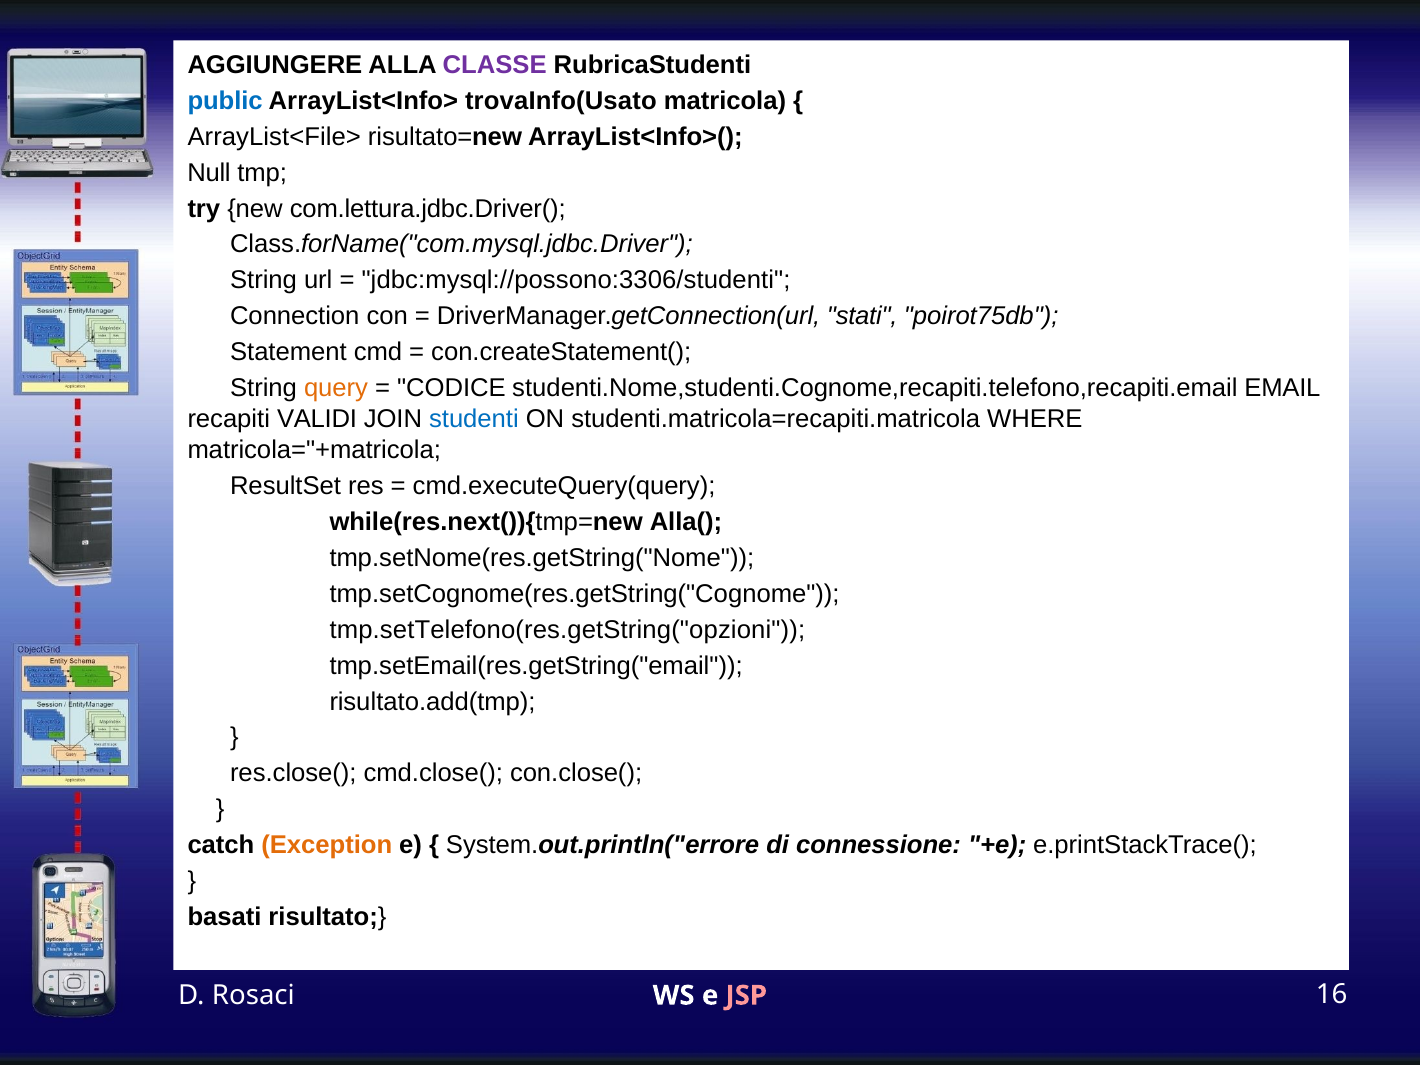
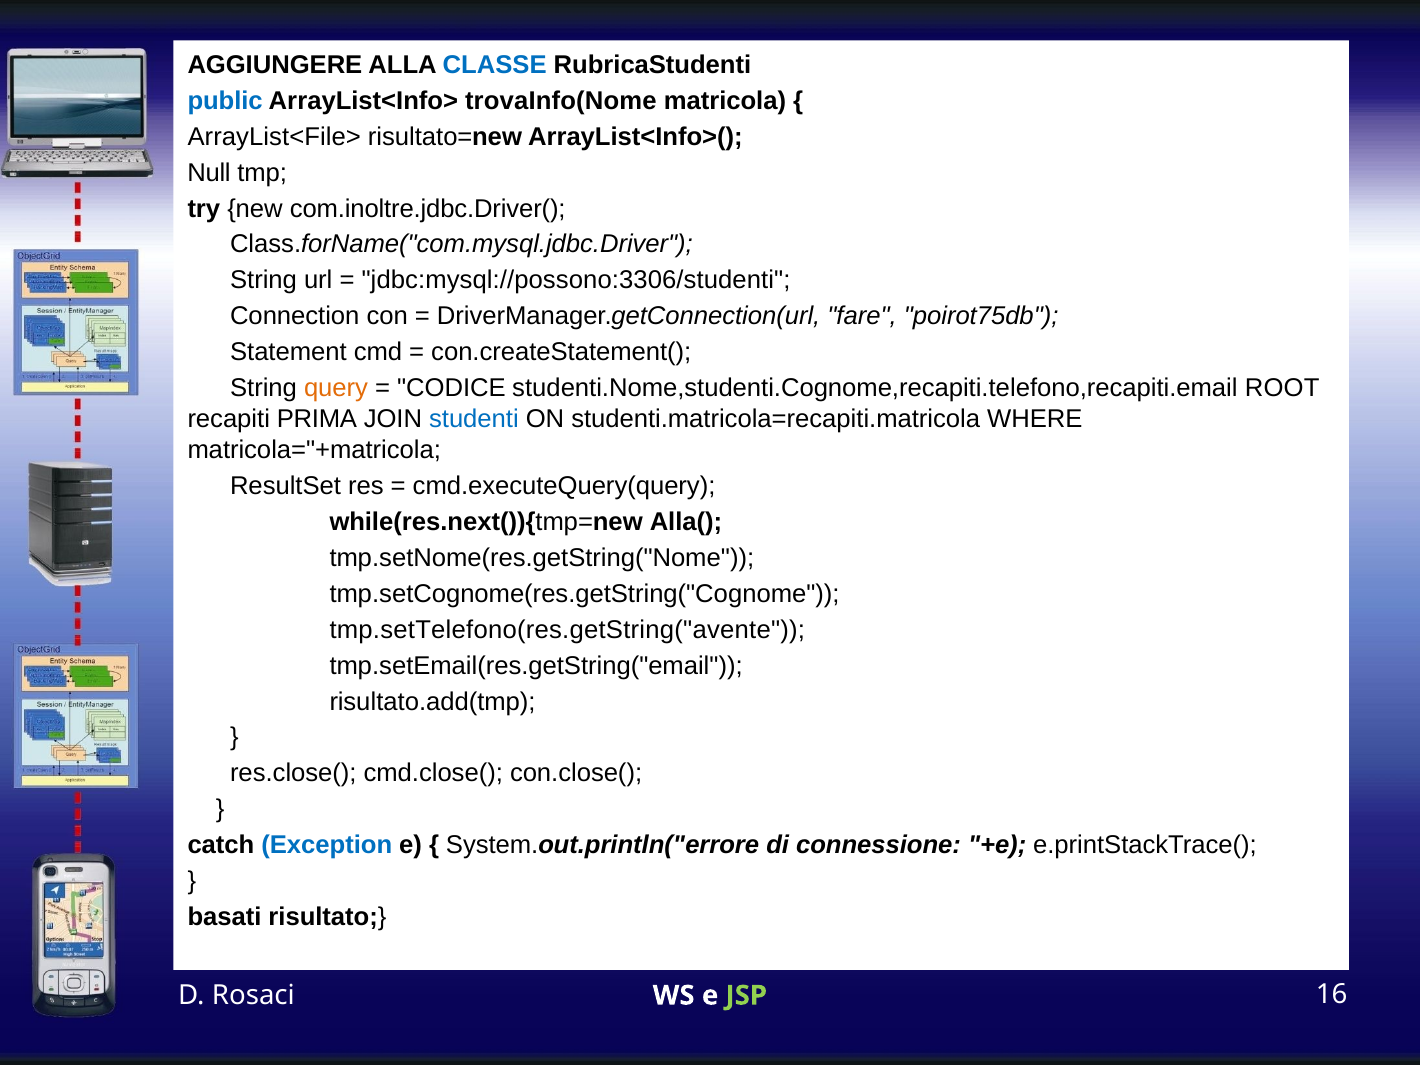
CLASSE colour: purple -> blue (495, 65)
trovaInfo(Usato: trovaInfo(Usato -> trovaInfo(Nome (561, 101)
com.lettura.jdbc.Driver(: com.lettura.jdbc.Driver( -> com.inoltre.jdbc.Driver( (428, 209)
stati: stati -> fare (862, 316)
EMAIL: EMAIL -> ROOT (1282, 388)
VALIDI: VALIDI -> PRIMA (317, 419)
tmp.setTelefono(res.getString("opzioni: tmp.setTelefono(res.getString("opzioni -> tmp.setTelefono(res.getString("avente (567, 630)
Exception colour: orange -> blue (327, 845)
JSP colour: pink -> light green (746, 995)
